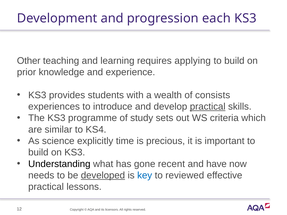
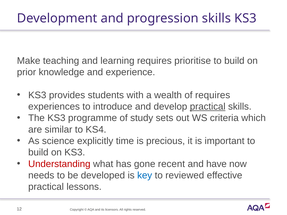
progression each: each -> skills (216, 18)
Other: Other -> Make (29, 61)
applying: applying -> prioritise (193, 61)
of consists: consists -> requires (213, 95)
Understanding colour: black -> red (59, 164)
developed underline: present -> none (103, 176)
